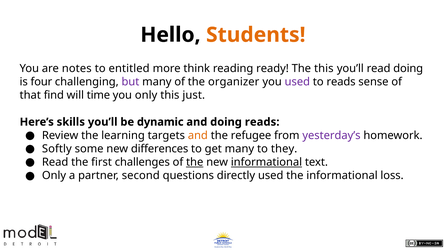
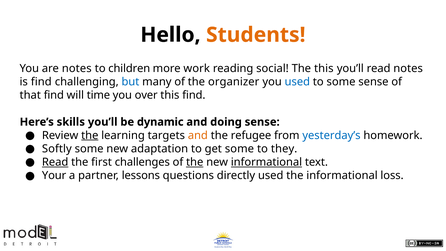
entitled: entitled -> children (129, 68)
think: think -> work (197, 68)
ready: ready -> social (272, 68)
read doing: doing -> notes (408, 68)
is four: four -> find (41, 82)
but colour: purple -> blue (130, 82)
used colour: purple -> blue (297, 82)
to reads: reads -> some (341, 82)
you only: only -> over (146, 95)
this just: just -> find (194, 95)
doing reads: reads -> sense (262, 122)
the underline: none -> present (90, 135)
yesterday’s colour: purple -> blue (331, 135)
differences: differences -> adaptation (160, 149)
get many: many -> some (239, 149)
Read underline: none -> present (55, 162)
Only: Only -> Your (54, 175)
second: second -> lessons (141, 175)
